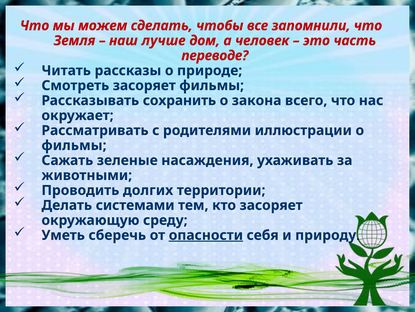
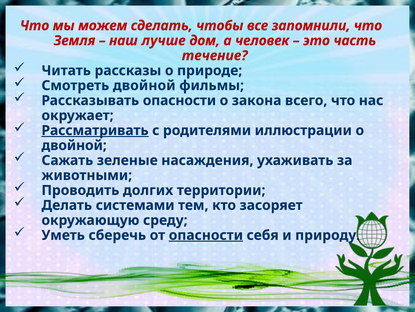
переводе: переводе -> течение (215, 55)
Смотреть засоряет: засоряет -> двойной (144, 85)
Рассказывать сохранить: сохранить -> опасности (179, 100)
Рассматривать underline: none -> present (95, 130)
фильмы: фильмы -> двойной (74, 145)
